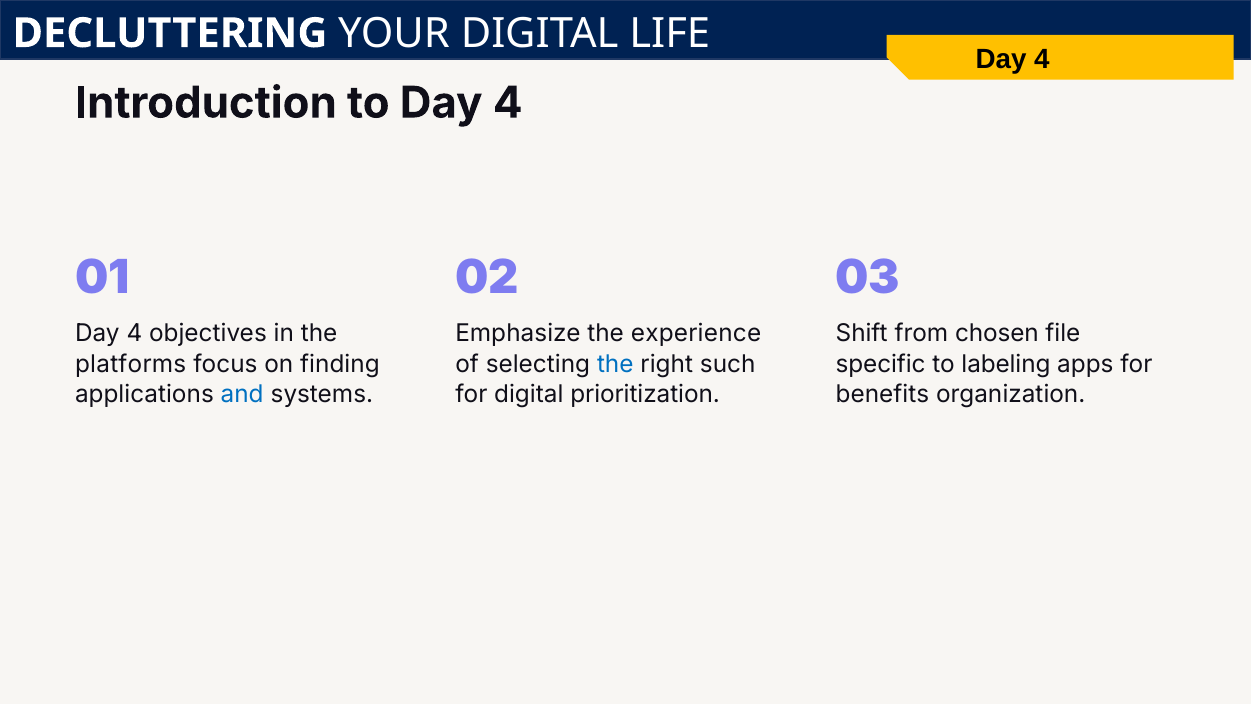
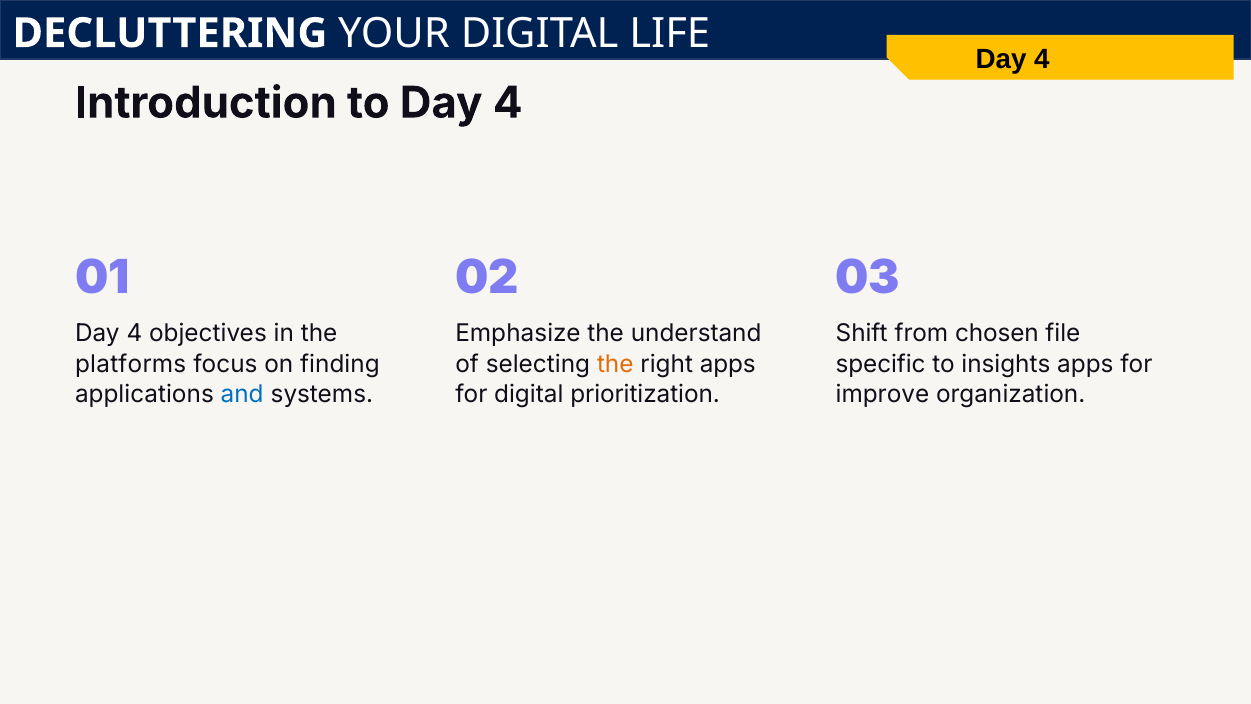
experience: experience -> understand (696, 333)
the colour: blue -> orange (615, 364)
right such: such -> apps (728, 364)
labeling: labeling -> insights (1006, 364)
benefits: benefits -> improve (882, 395)
